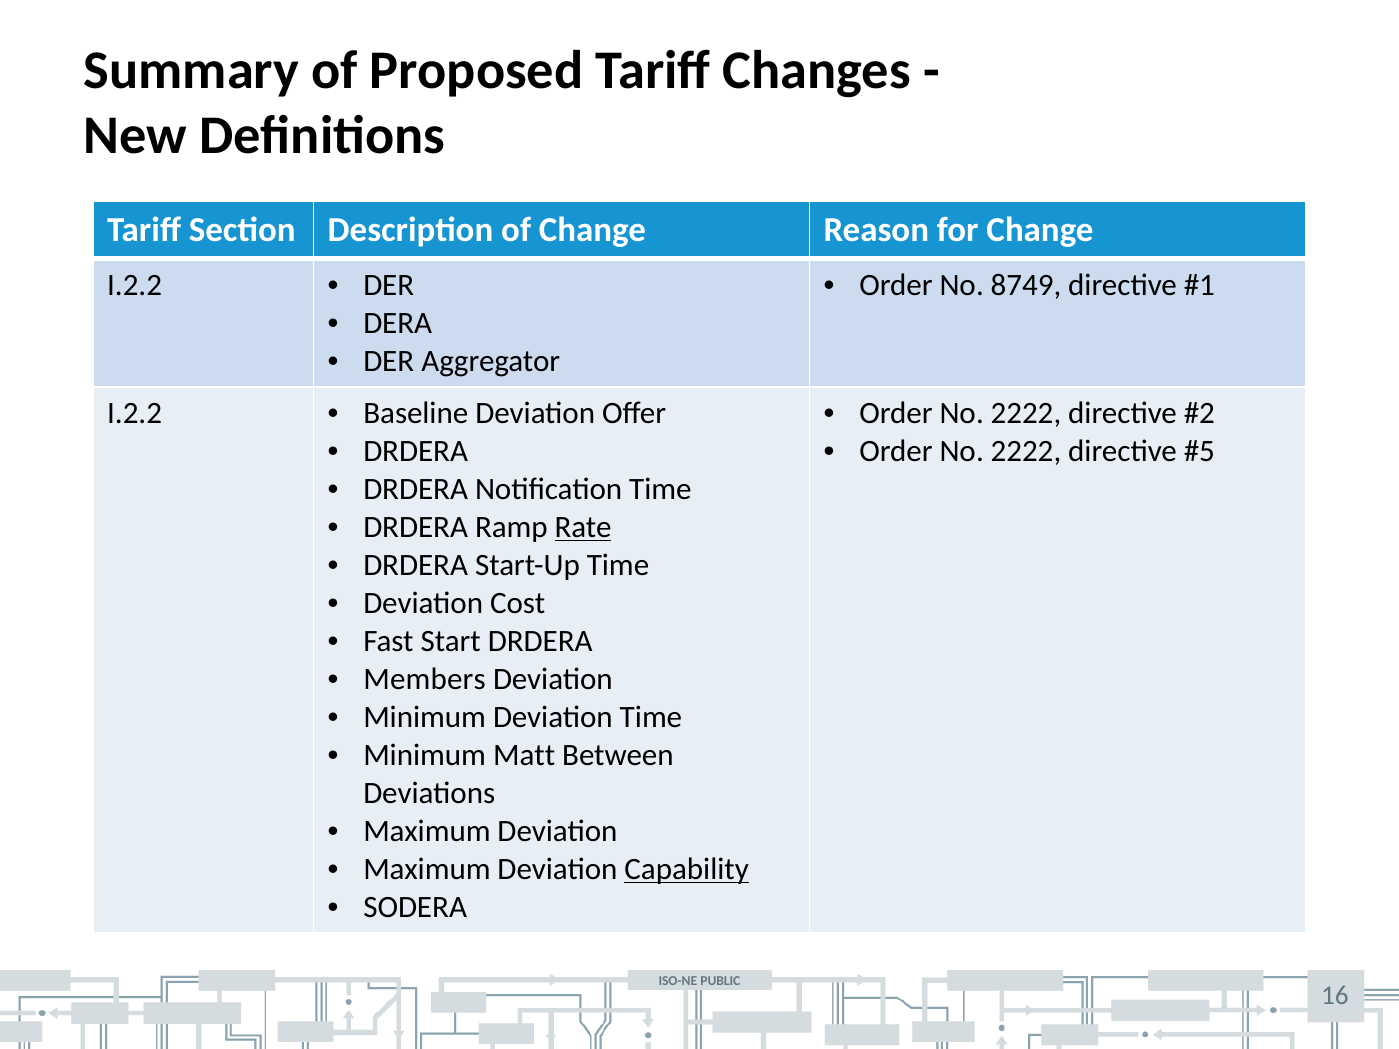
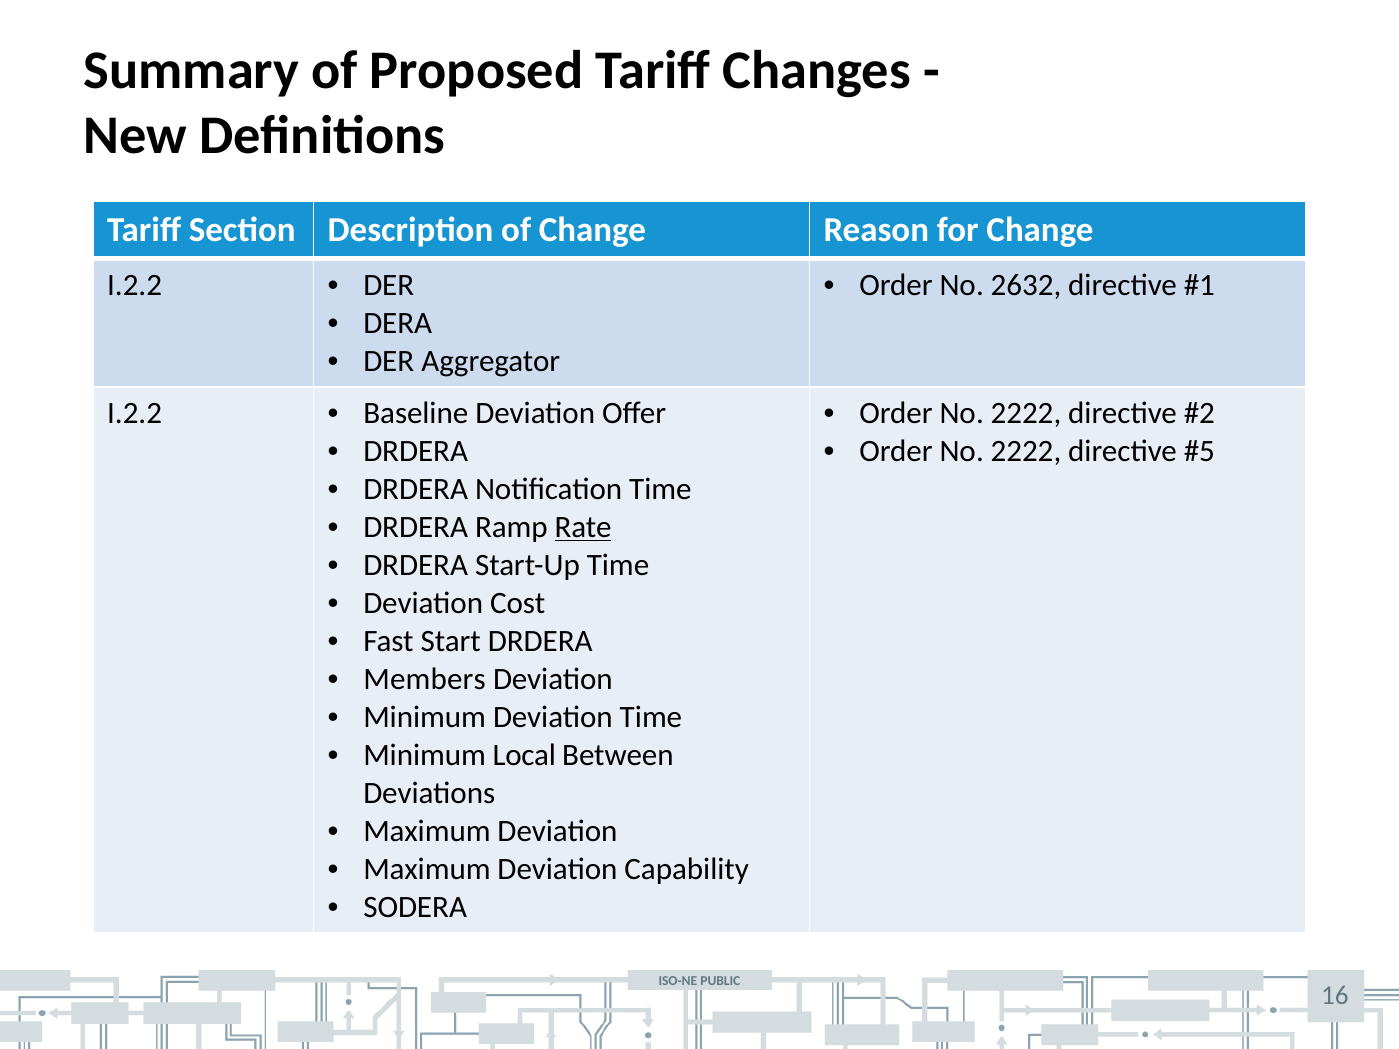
8749: 8749 -> 2632 (1026, 285)
Matt: Matt -> Local (524, 755)
Capability underline: present -> none (687, 869)
